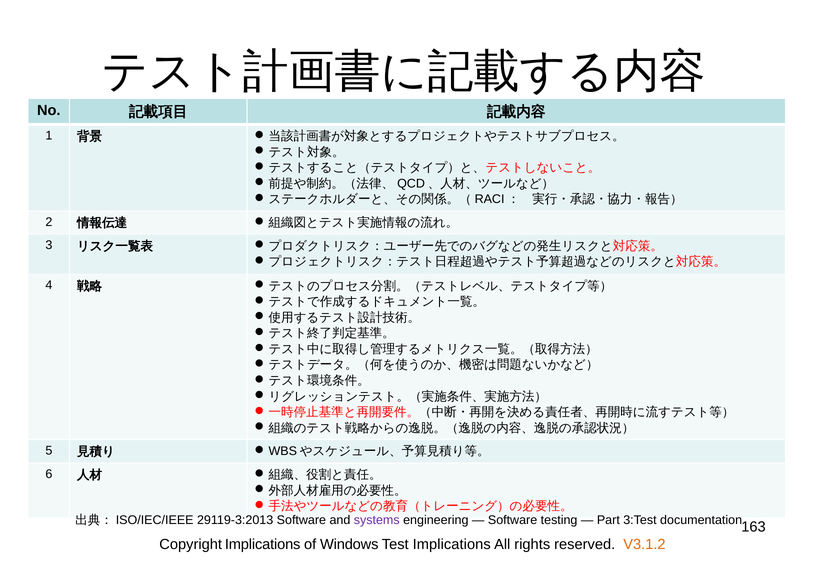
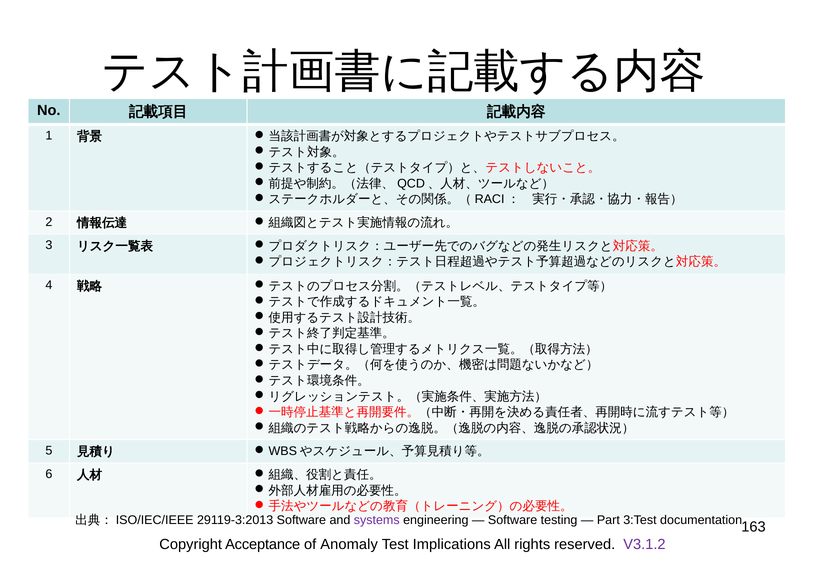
Copyright Implications: Implications -> Acceptance (263, 544)
Windows: Windows -> Anomaly (349, 544)
V3.1.2 colour: orange -> purple (644, 544)
